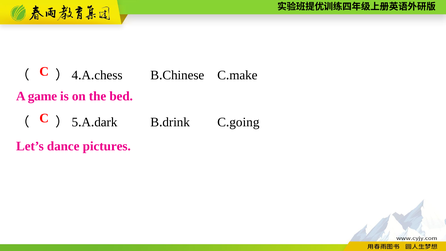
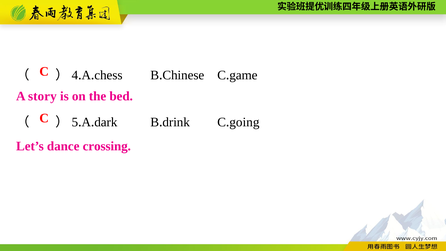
make: make -> game (243, 75)
game: game -> story (42, 96)
pictures: pictures -> crossing (107, 146)
